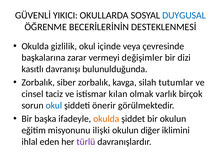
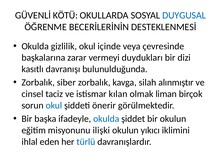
YIKICI: YIKICI -> KÖTÜ (65, 15)
değişimler: değişimler -> duydukları (142, 58)
tutumlar: tutumlar -> alınmıştır (176, 82)
varlık: varlık -> liman (166, 94)
okulda colour: orange -> blue (106, 119)
diğer: diğer -> yıkıcı (150, 130)
türlü colour: purple -> blue (86, 141)
